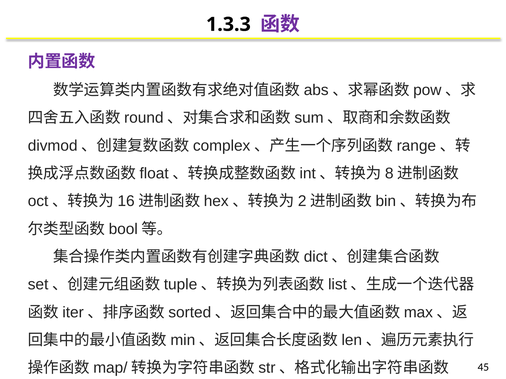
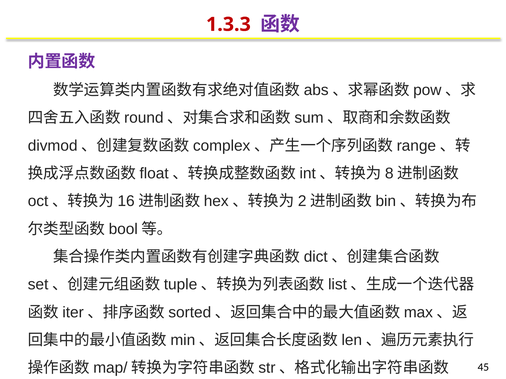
1.3.3 colour: black -> red (228, 24)
